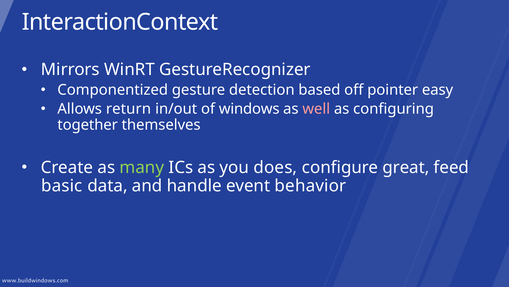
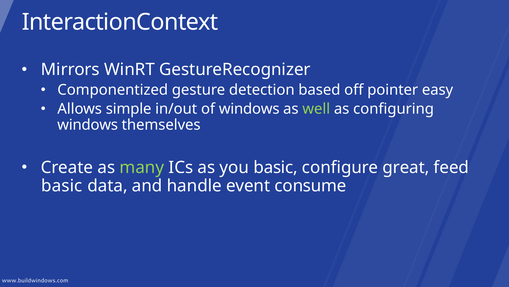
return: return -> simple (129, 109)
well colour: pink -> light green (316, 109)
together: together -> windows (88, 125)
you does: does -> basic (276, 167)
behavior: behavior -> consume (311, 185)
